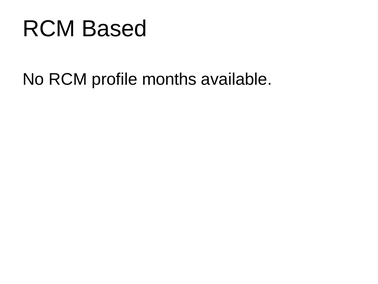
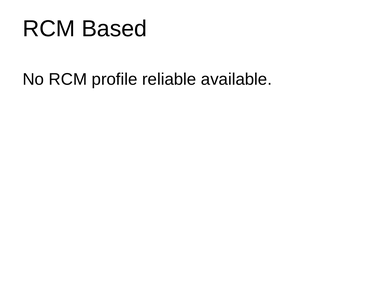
months: months -> reliable (169, 79)
